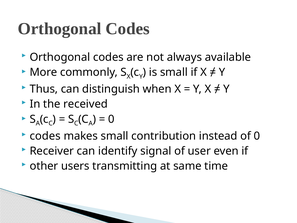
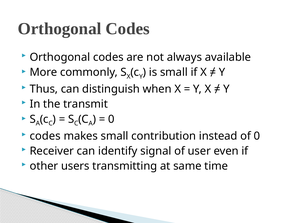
received: received -> transmit (86, 104)
